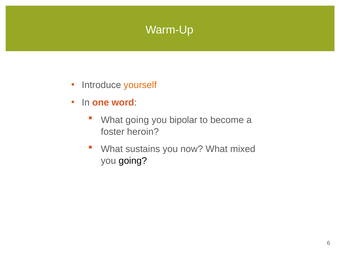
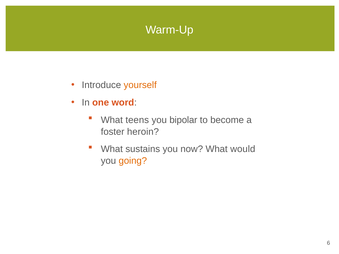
What going: going -> teens (137, 120)
mixed: mixed -> would (243, 149)
going colour: black -> orange (133, 161)
